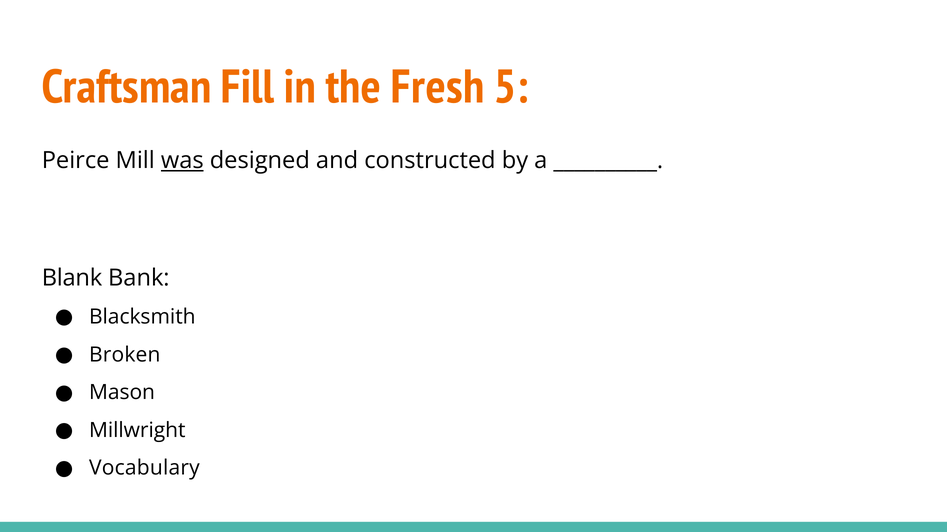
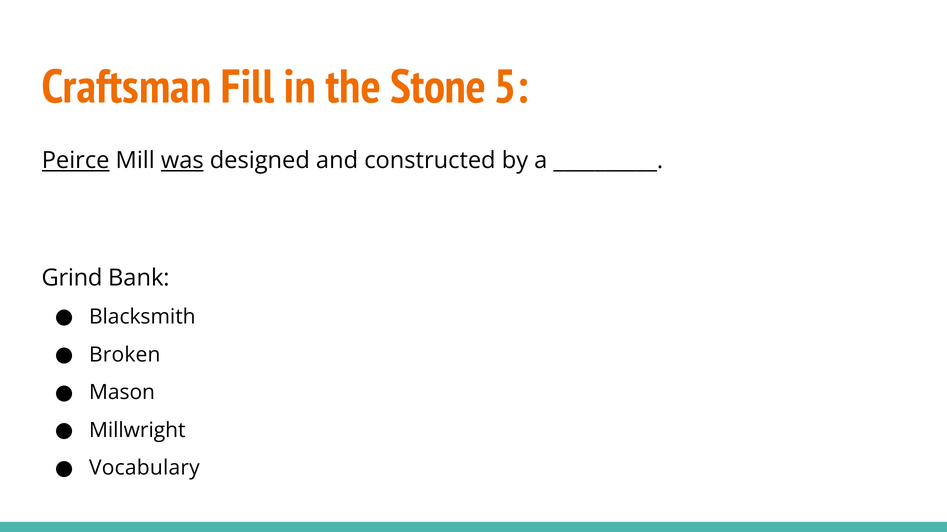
Fresh: Fresh -> Stone (438, 87)
Peirce underline: none -> present (76, 161)
Blank: Blank -> Grind (72, 278)
